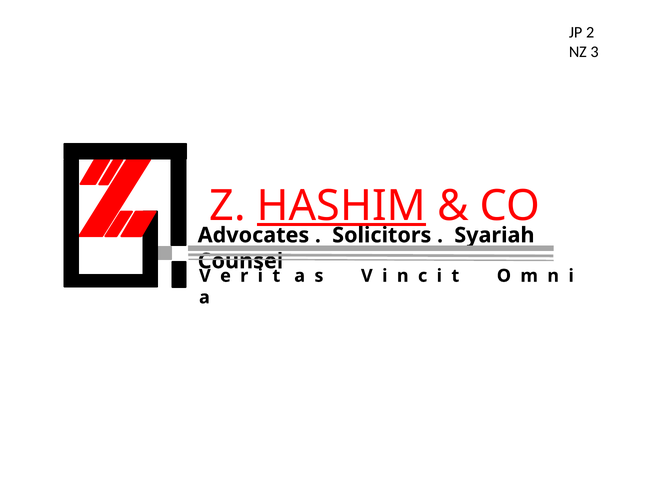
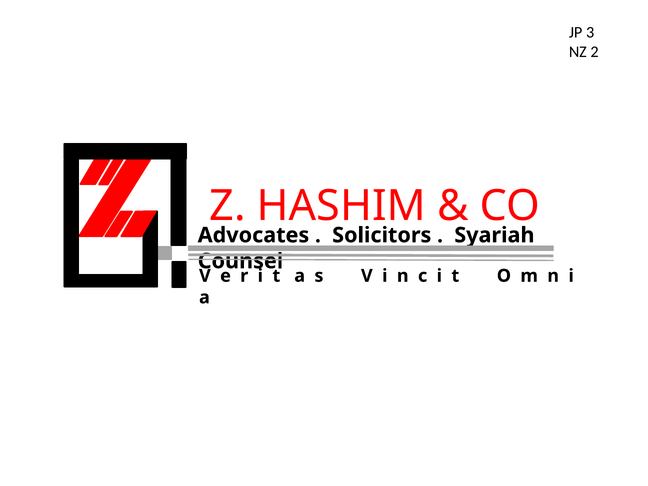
2: 2 -> 3 (590, 32)
3: 3 -> 2 (595, 52)
HASHIM underline: present -> none (341, 206)
